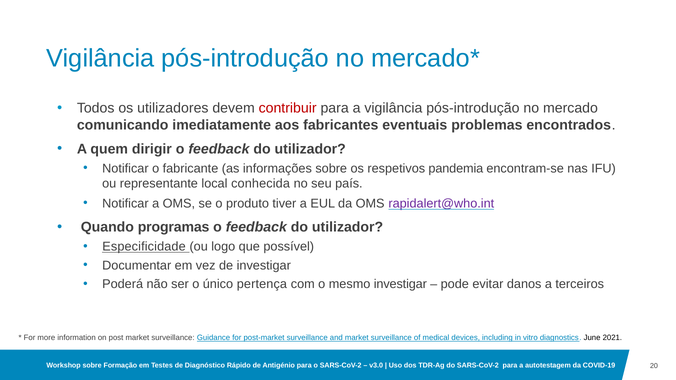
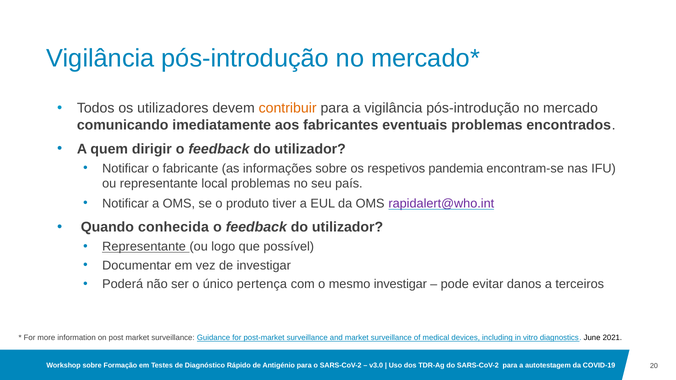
contribuir colour: red -> orange (288, 108)
local conhecida: conhecida -> problemas (261, 184)
programas: programas -> conhecida (173, 227)
Especificidade: Especificidade -> Representante (144, 247)
